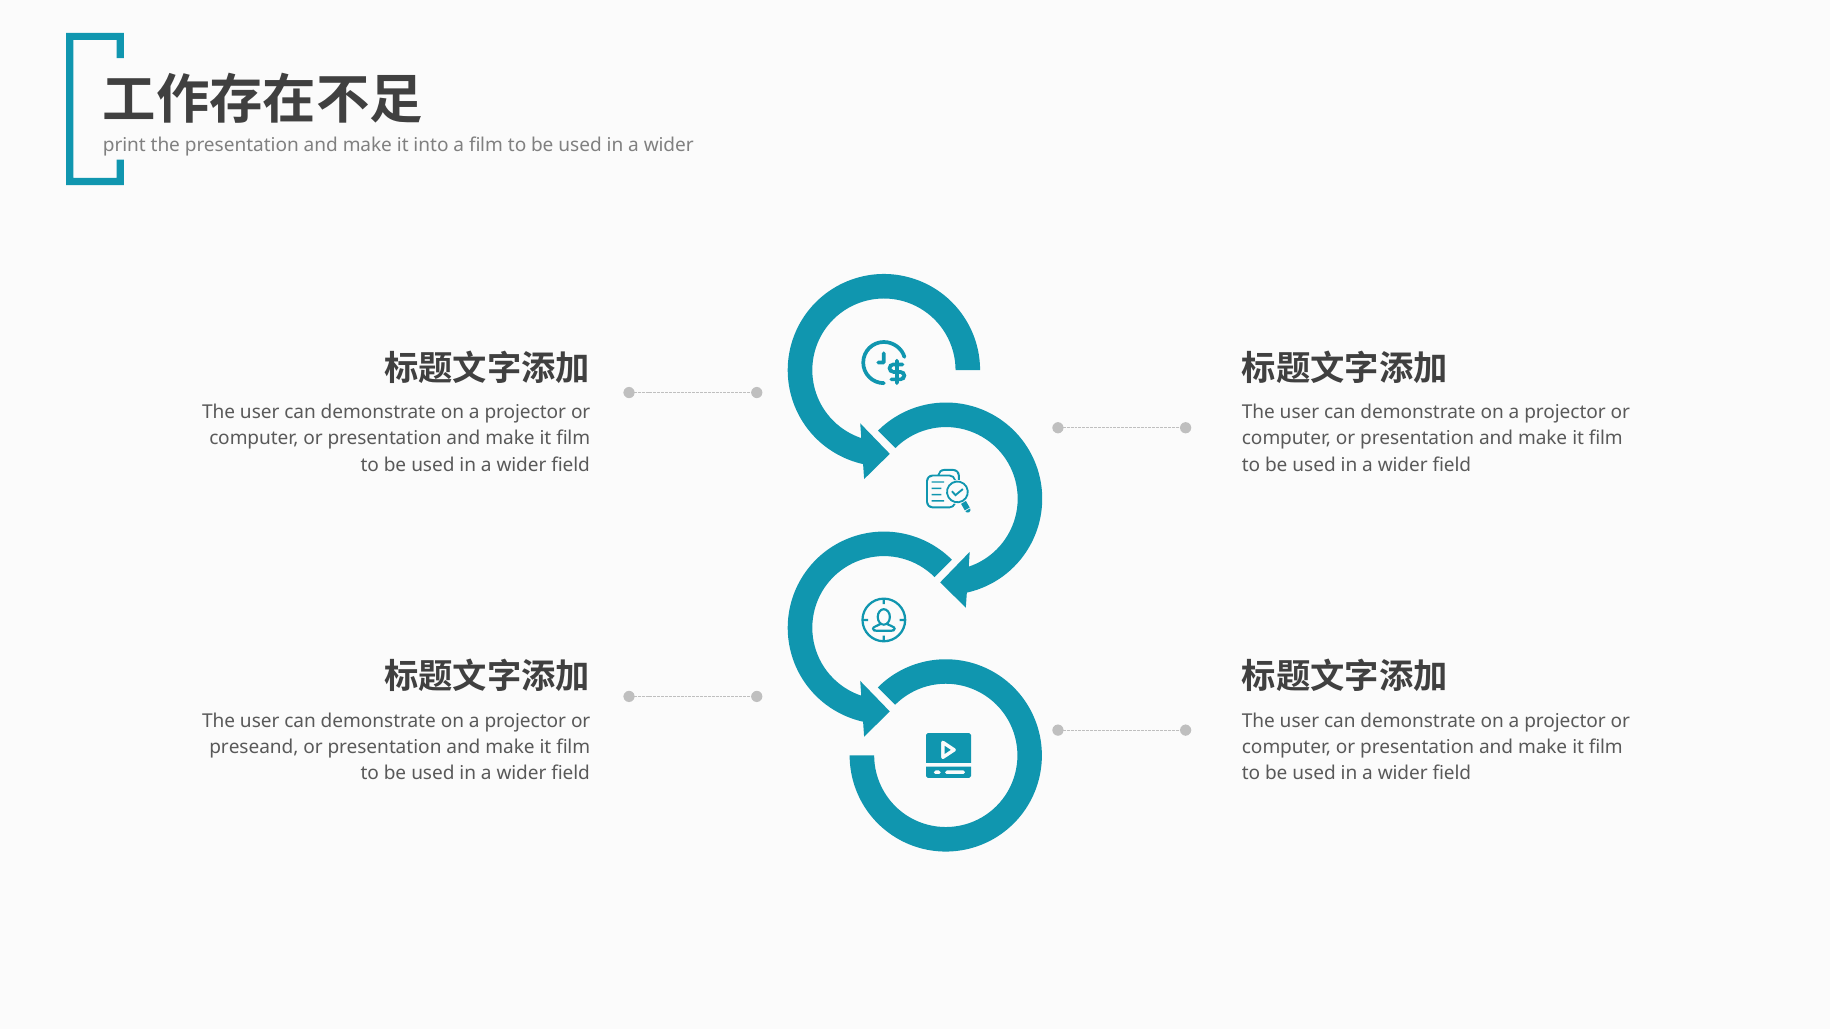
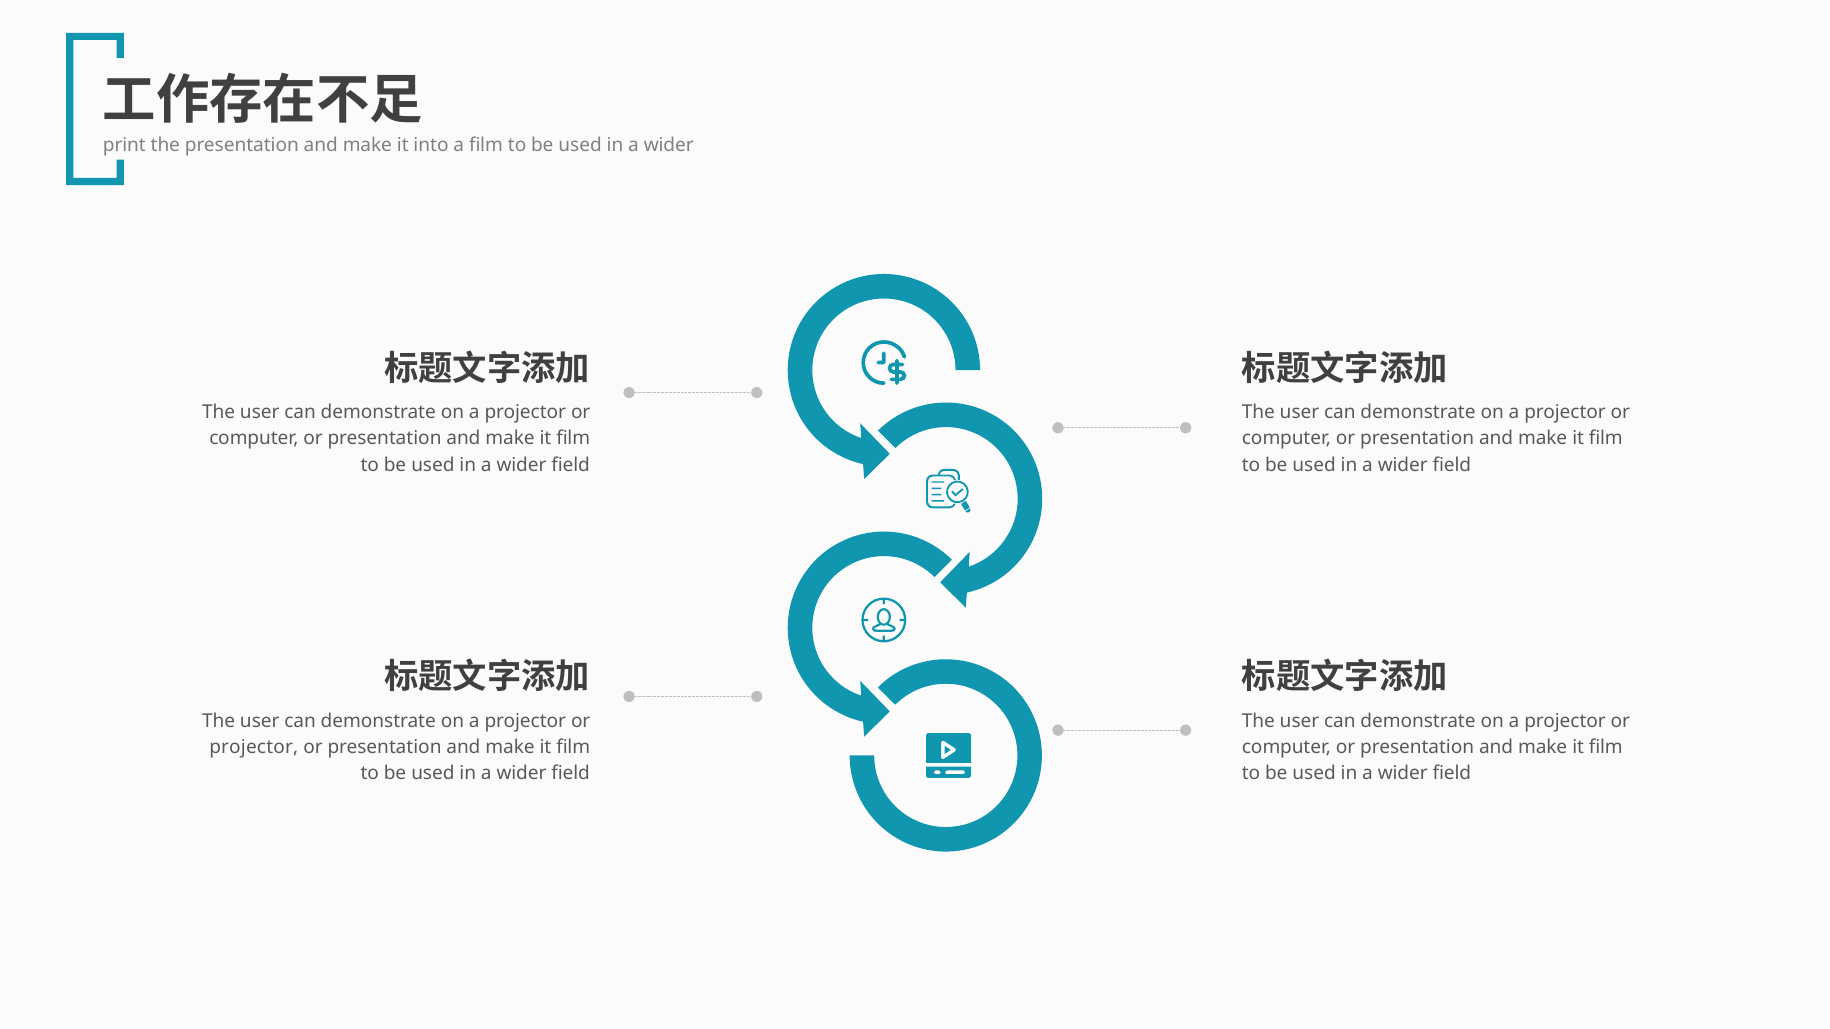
preseand: preseand -> projector (254, 747)
